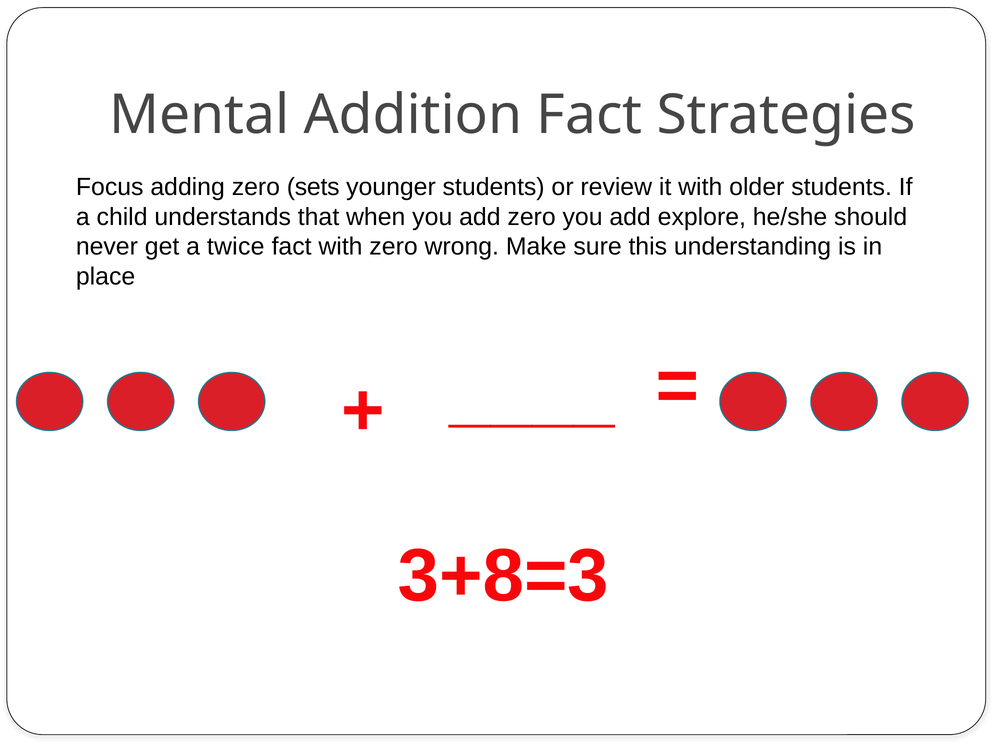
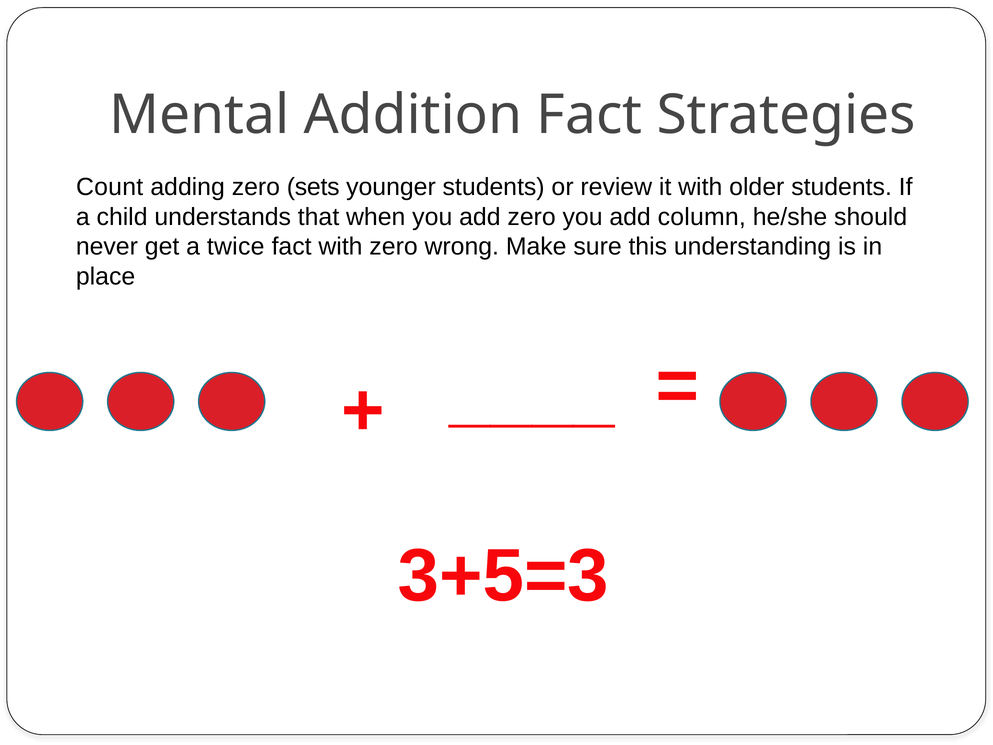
Focus: Focus -> Count (110, 187)
explore: explore -> column (702, 217)
3+8=3: 3+8=3 -> 3+5=3 (503, 576)
